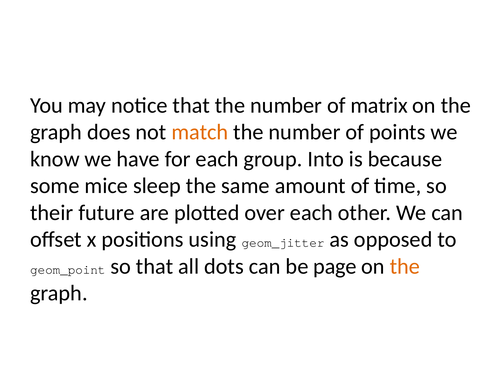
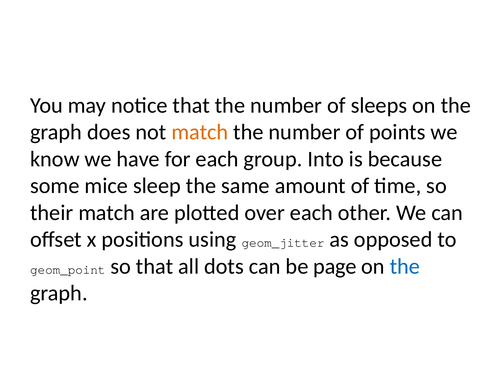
matrix: matrix -> sleeps (379, 105)
their future: future -> match (107, 212)
the colour: orange -> blue (405, 266)
